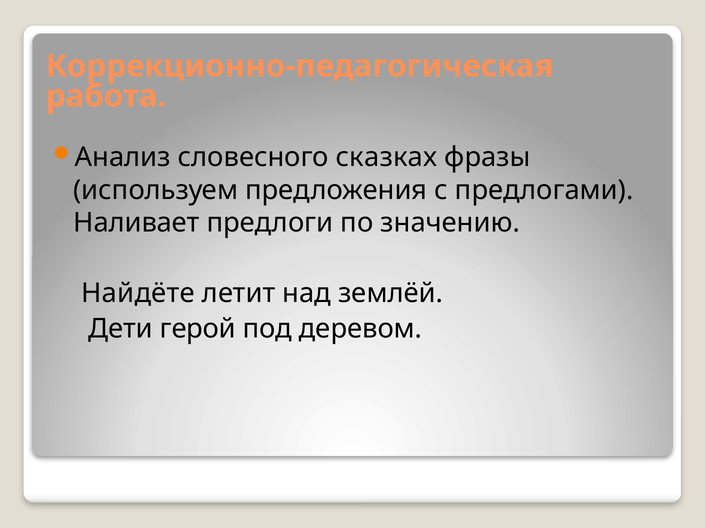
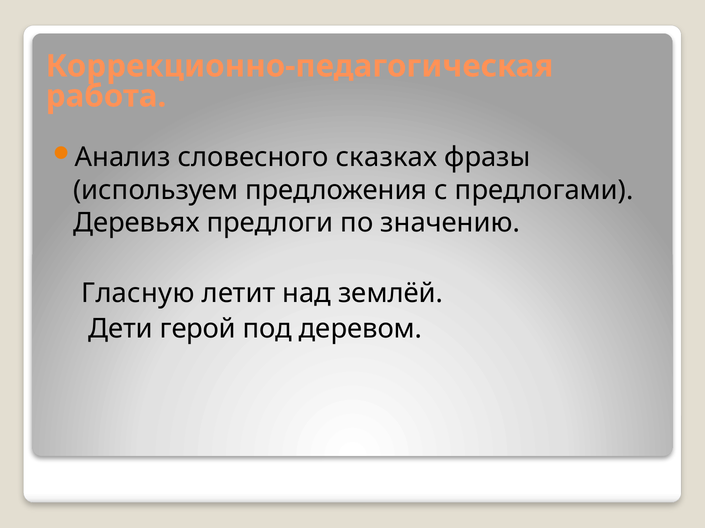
Наливает: Наливает -> Деревьях (136, 223)
Найдёте: Найдёте -> Гласную (138, 294)
